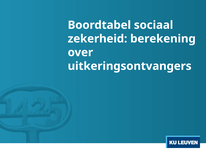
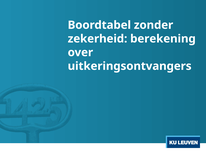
sociaal: sociaal -> zonder (154, 25)
